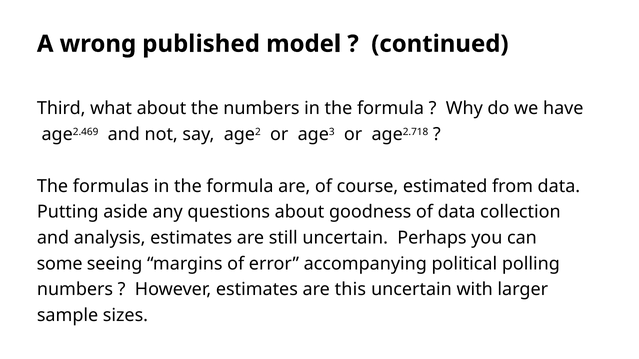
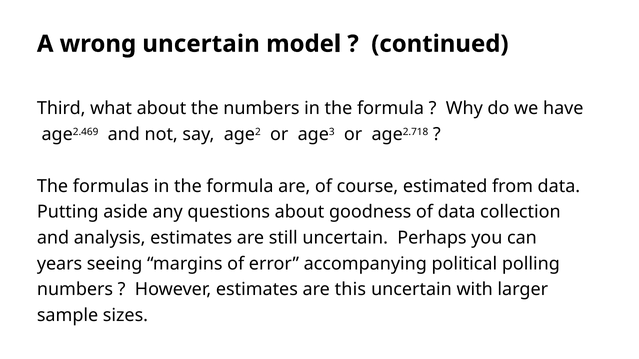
wrong published: published -> uncertain (201, 44)
some: some -> years (60, 264)
